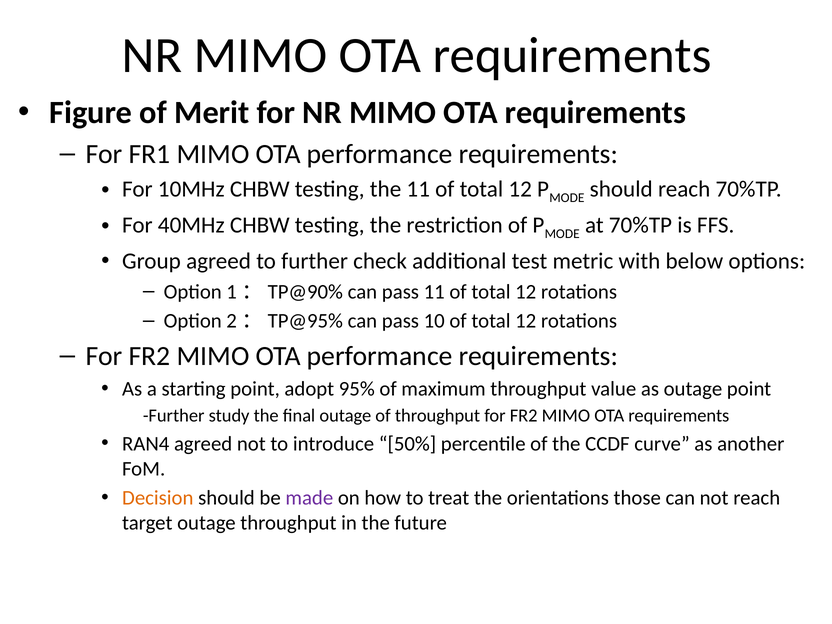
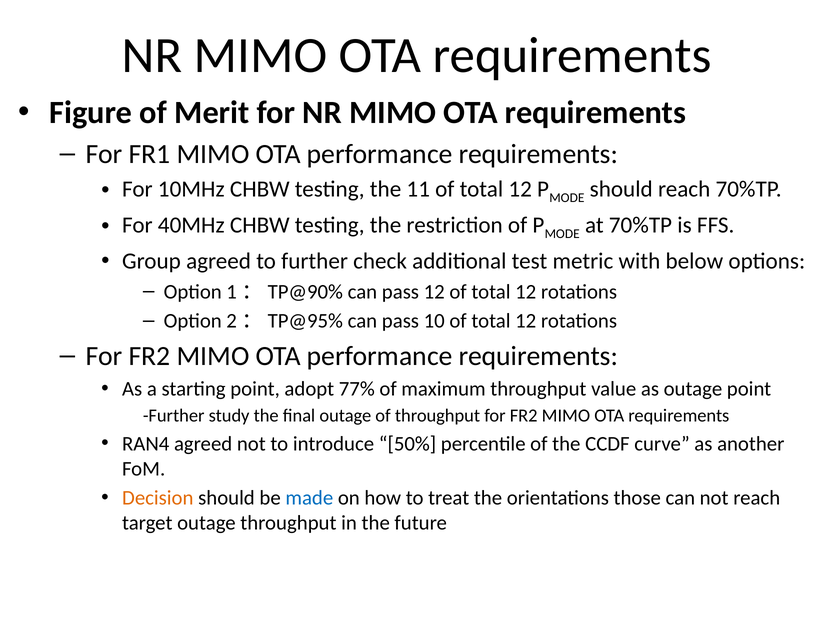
pass 11: 11 -> 12 (434, 292)
95%: 95% -> 77% (357, 389)
made colour: purple -> blue (309, 498)
